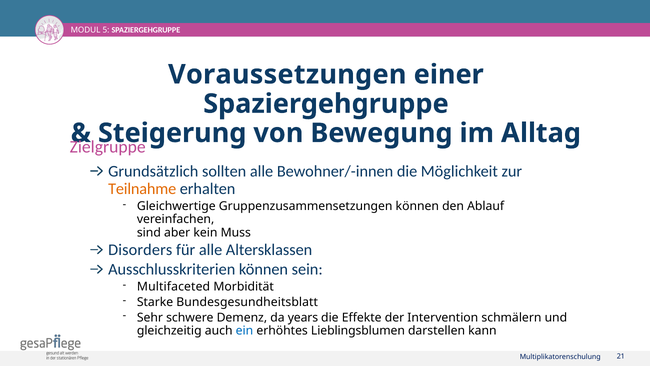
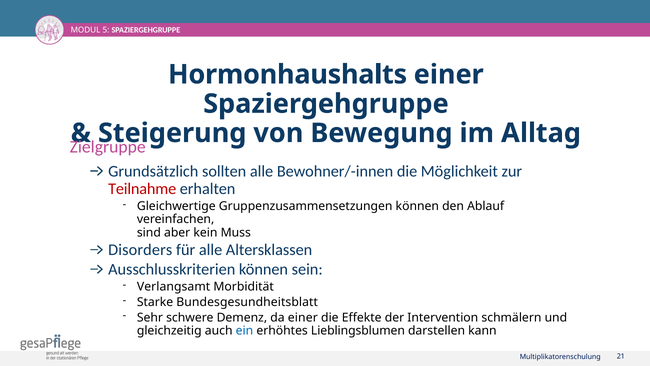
Voraussetzungen: Voraussetzungen -> Hormonhaushalts (288, 74)
Teilnahme colour: orange -> red (142, 189)
Multifaceted: Multifaceted -> Verlangsamt (174, 287)
da years: years -> einer (303, 317)
